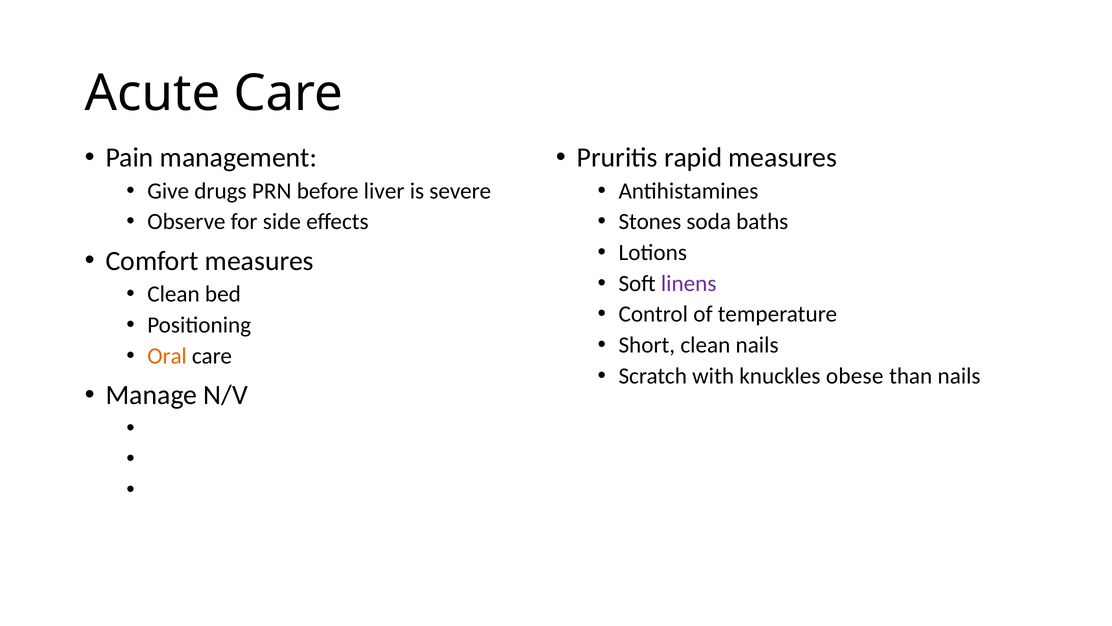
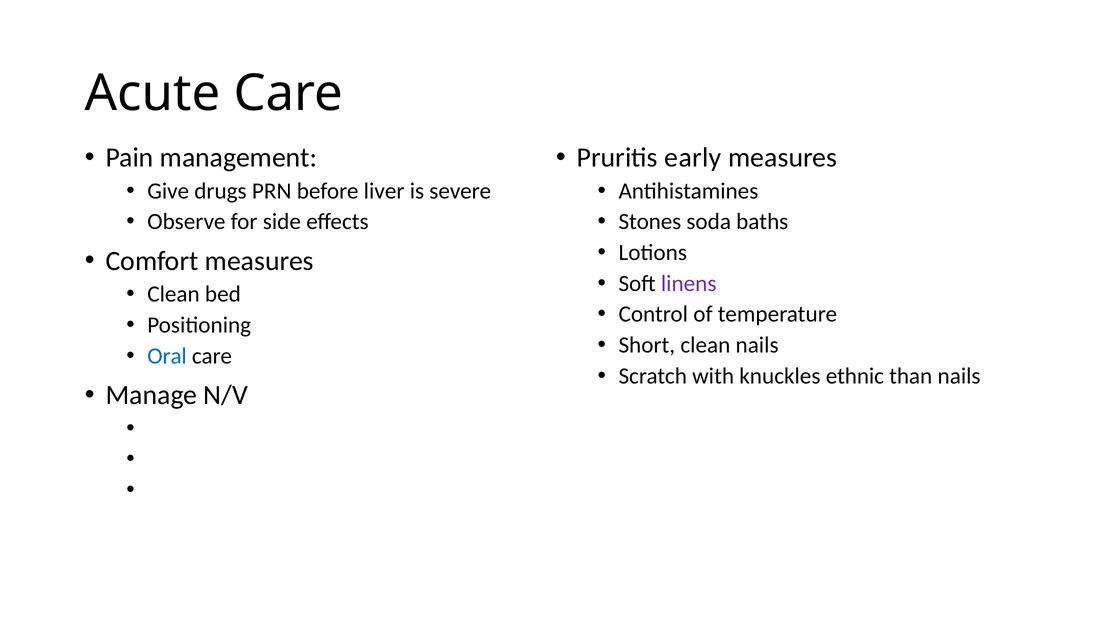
rapid: rapid -> early (693, 157)
Oral colour: orange -> blue (167, 356)
obese: obese -> ethnic (855, 376)
